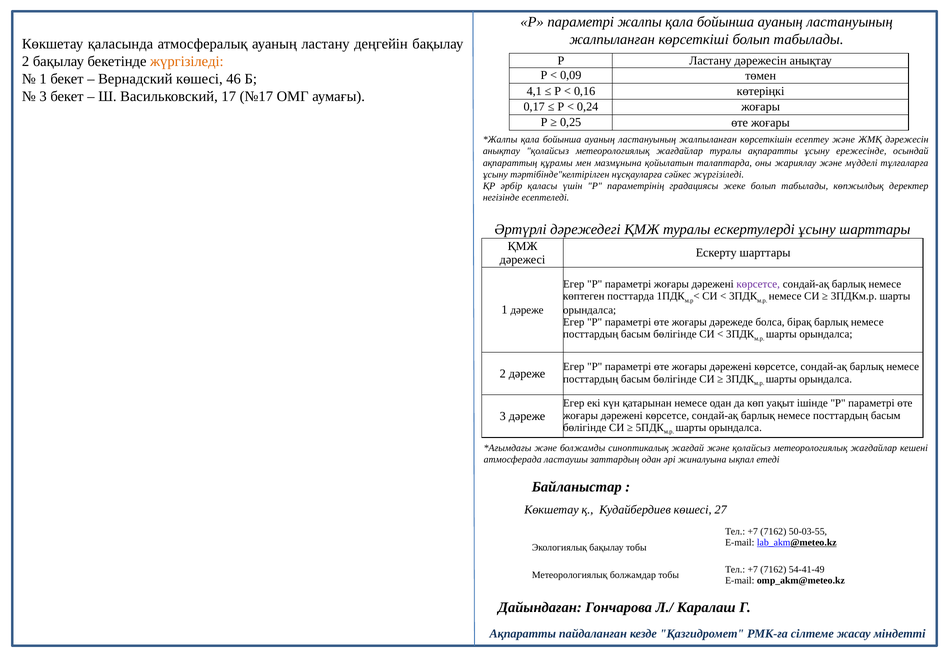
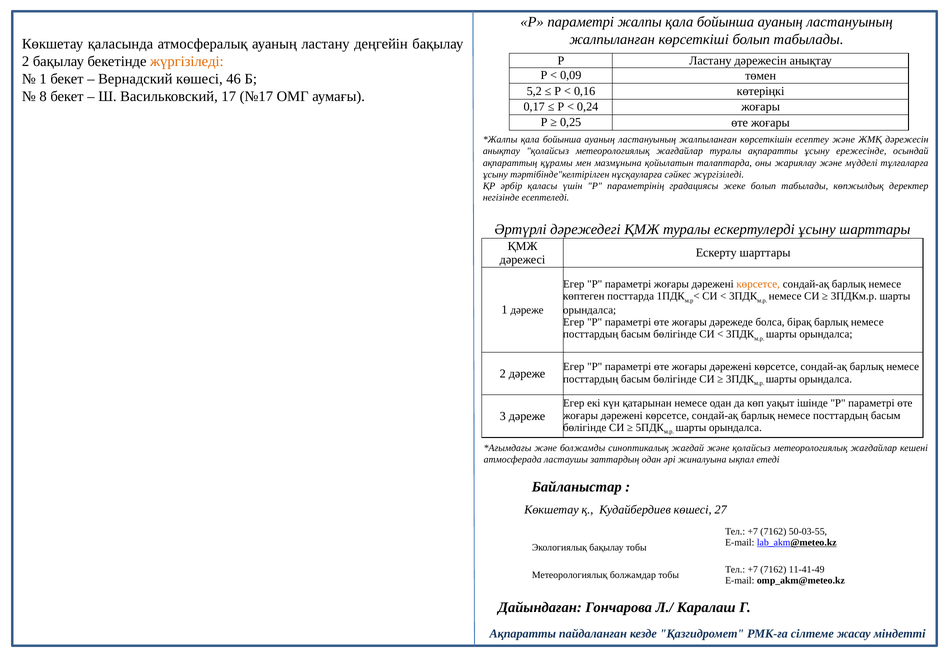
4,1: 4,1 -> 5,2 (534, 91)
3: 3 -> 8 (43, 96)
көрсетсе colour: purple -> orange (758, 284)
54-41-49: 54-41-49 -> 11-41-49 (807, 569)
